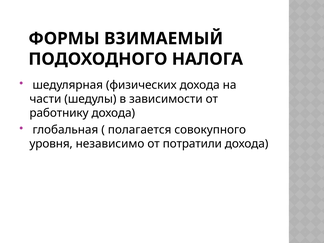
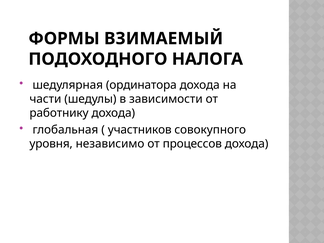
физических: физических -> ординатора (141, 85)
полагается: полагается -> участников (140, 130)
потратили: потратили -> процессов (192, 144)
